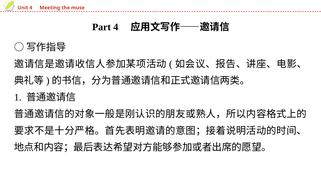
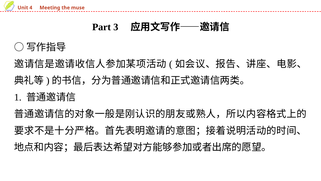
Part 4: 4 -> 3 (116, 27)
